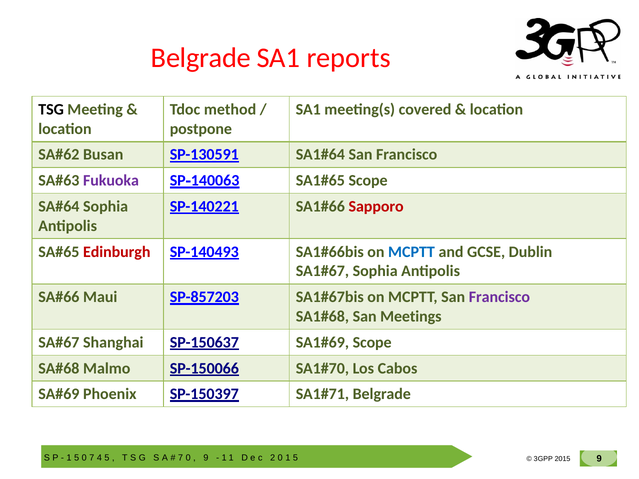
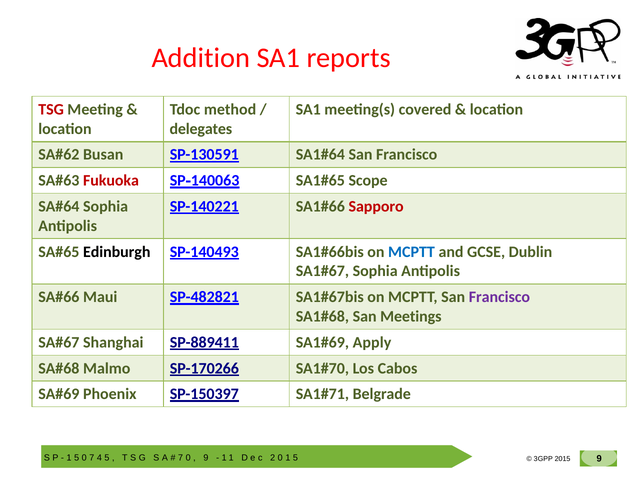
Belgrade: Belgrade -> Addition (201, 58)
TSG colour: black -> red (51, 109)
postpone: postpone -> delegates (201, 129)
Fukuoka colour: purple -> red (111, 181)
Edinburgh colour: red -> black (117, 252)
SP-857203: SP-857203 -> SP-482821 (204, 297)
SP-150637: SP-150637 -> SP-889411 (204, 343)
Scope: Scope -> Apply (372, 343)
SP-150066: SP-150066 -> SP-170266 (204, 368)
